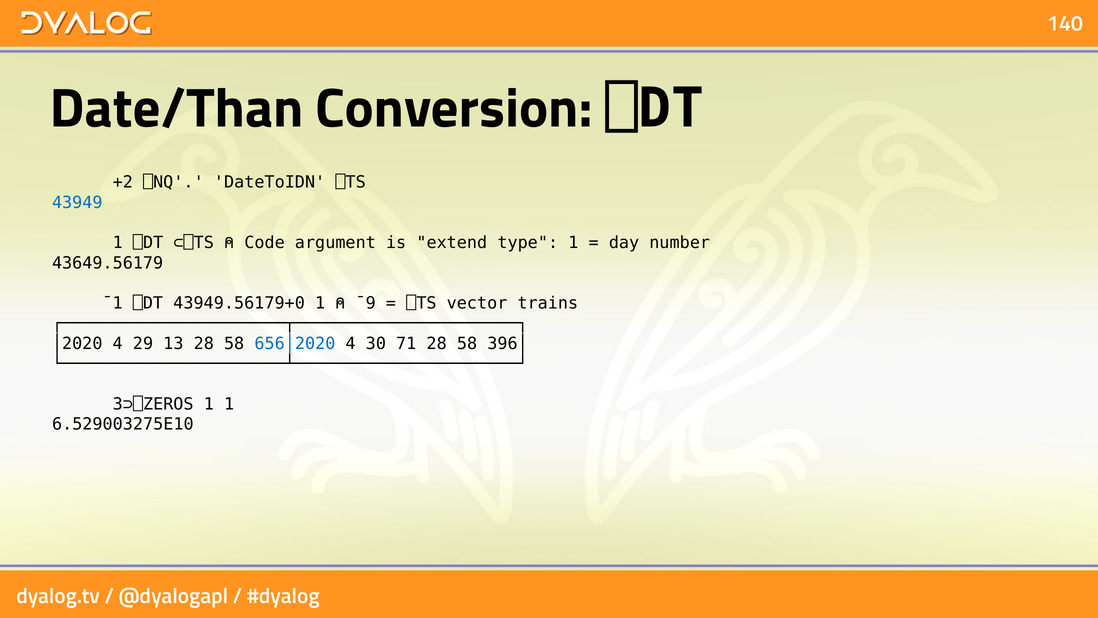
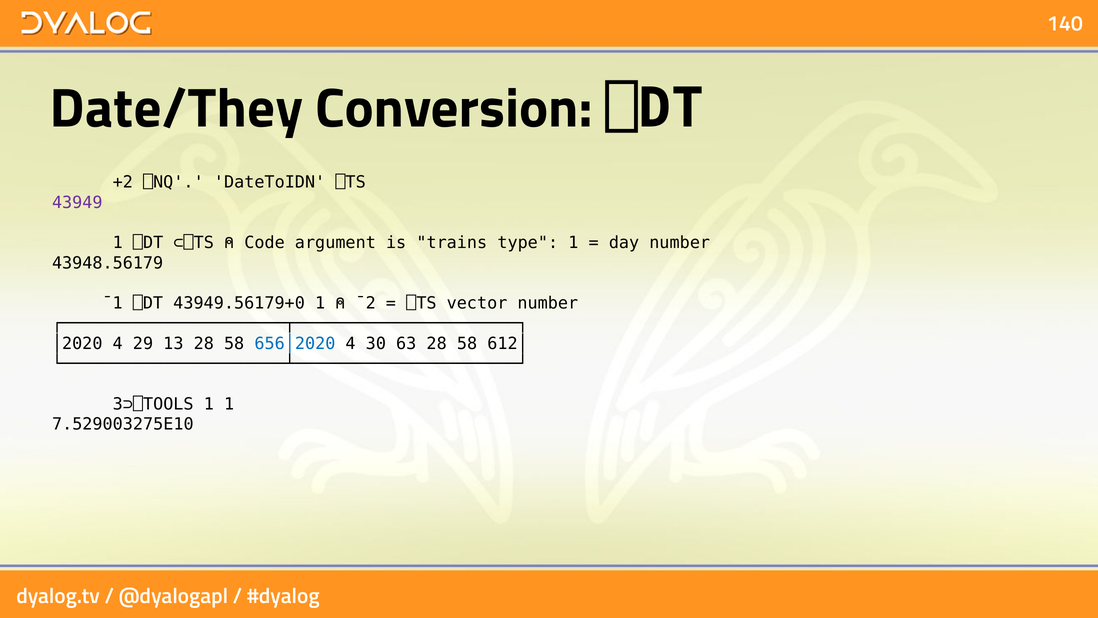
Date/Than: Date/Than -> Date/They (176, 108)
43949 colour: blue -> purple (77, 202)
extend: extend -> trains (452, 243)
43649.56179: 43649.56179 -> 43948.56179 (108, 263)
¯9: ¯9 -> ¯2 (366, 303)
vector trains: trains -> number (548, 303)
71: 71 -> 63 (406, 343)
396│: 396│ -> 612│ (508, 343)
3⊃⎕ZEROS: 3⊃⎕ZEROS -> 3⊃⎕TOOLS (153, 404)
6.529003275E10: 6.529003275E10 -> 7.529003275E10 (123, 424)
